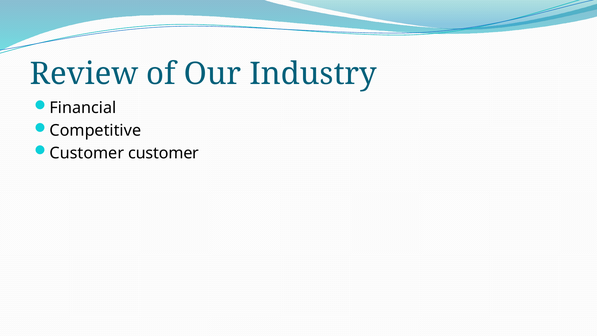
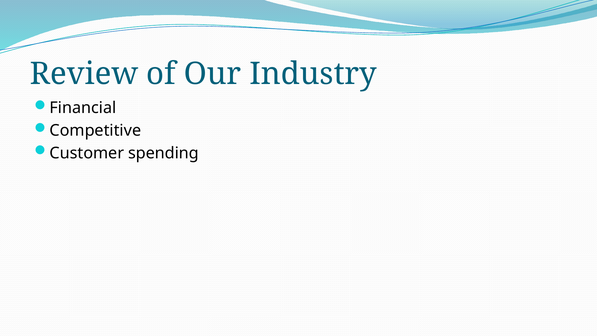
Customer customer: customer -> spending (163, 153)
